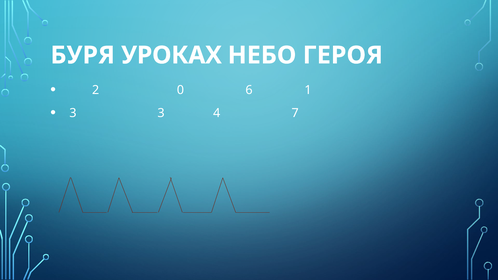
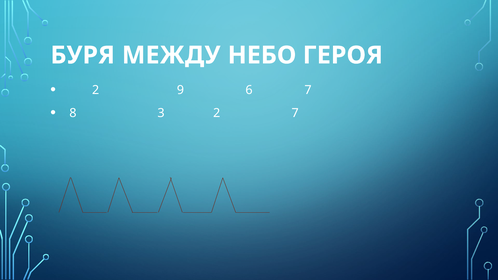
УРОКАХ: УРОКАХ -> МЕЖДУ (171, 55)
0: 0 -> 9 (180, 90)
6 1: 1 -> 7 (308, 90)
3: 3 -> 8 (73, 113)
3 4: 4 -> 2 (217, 113)
